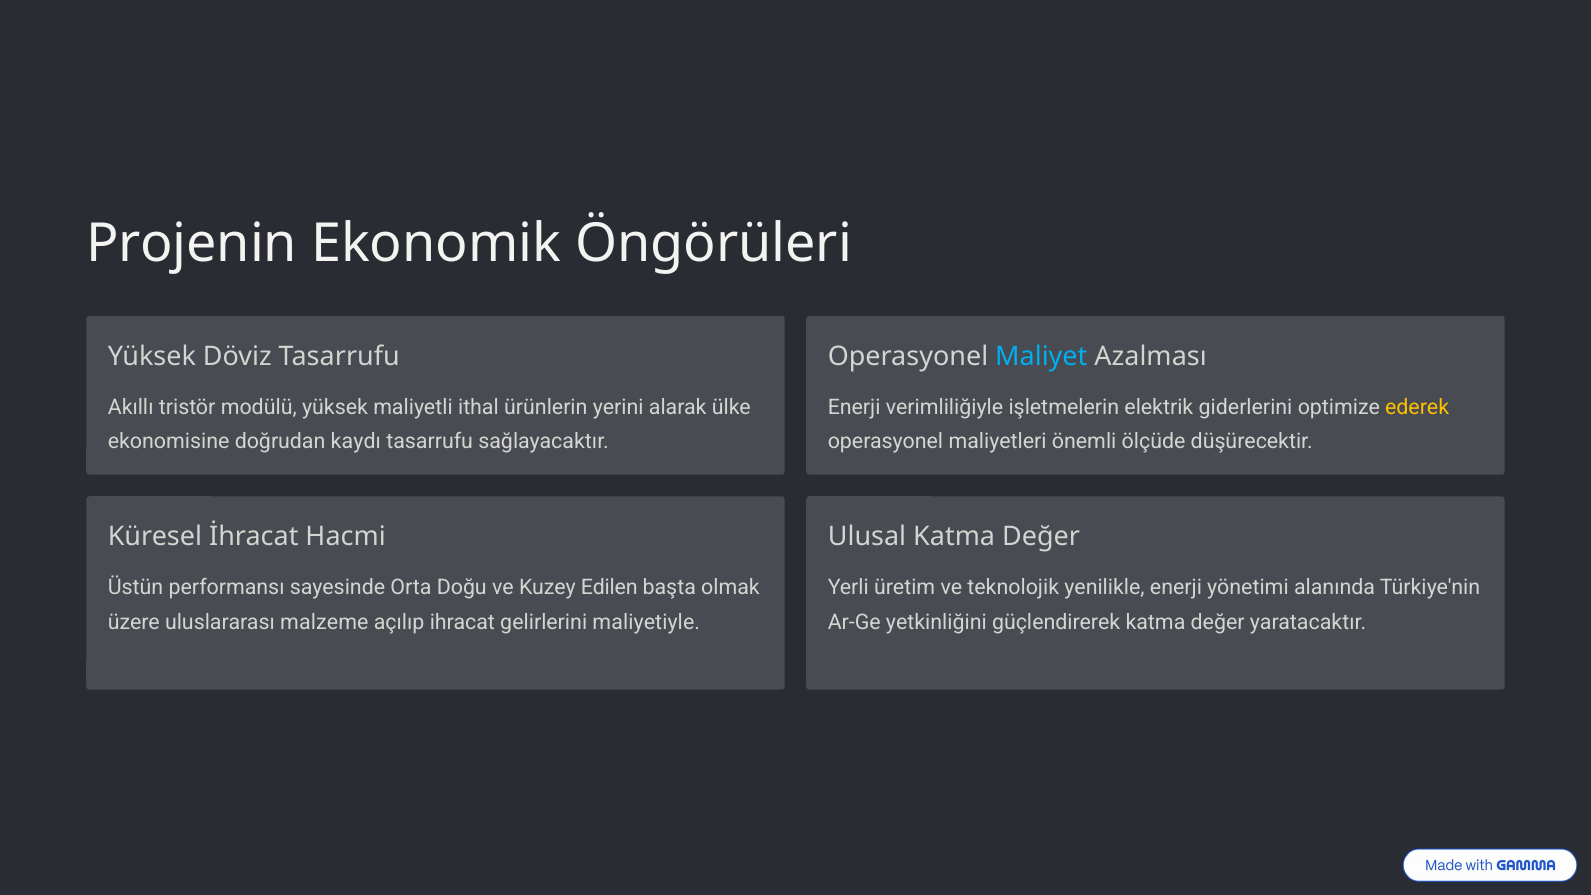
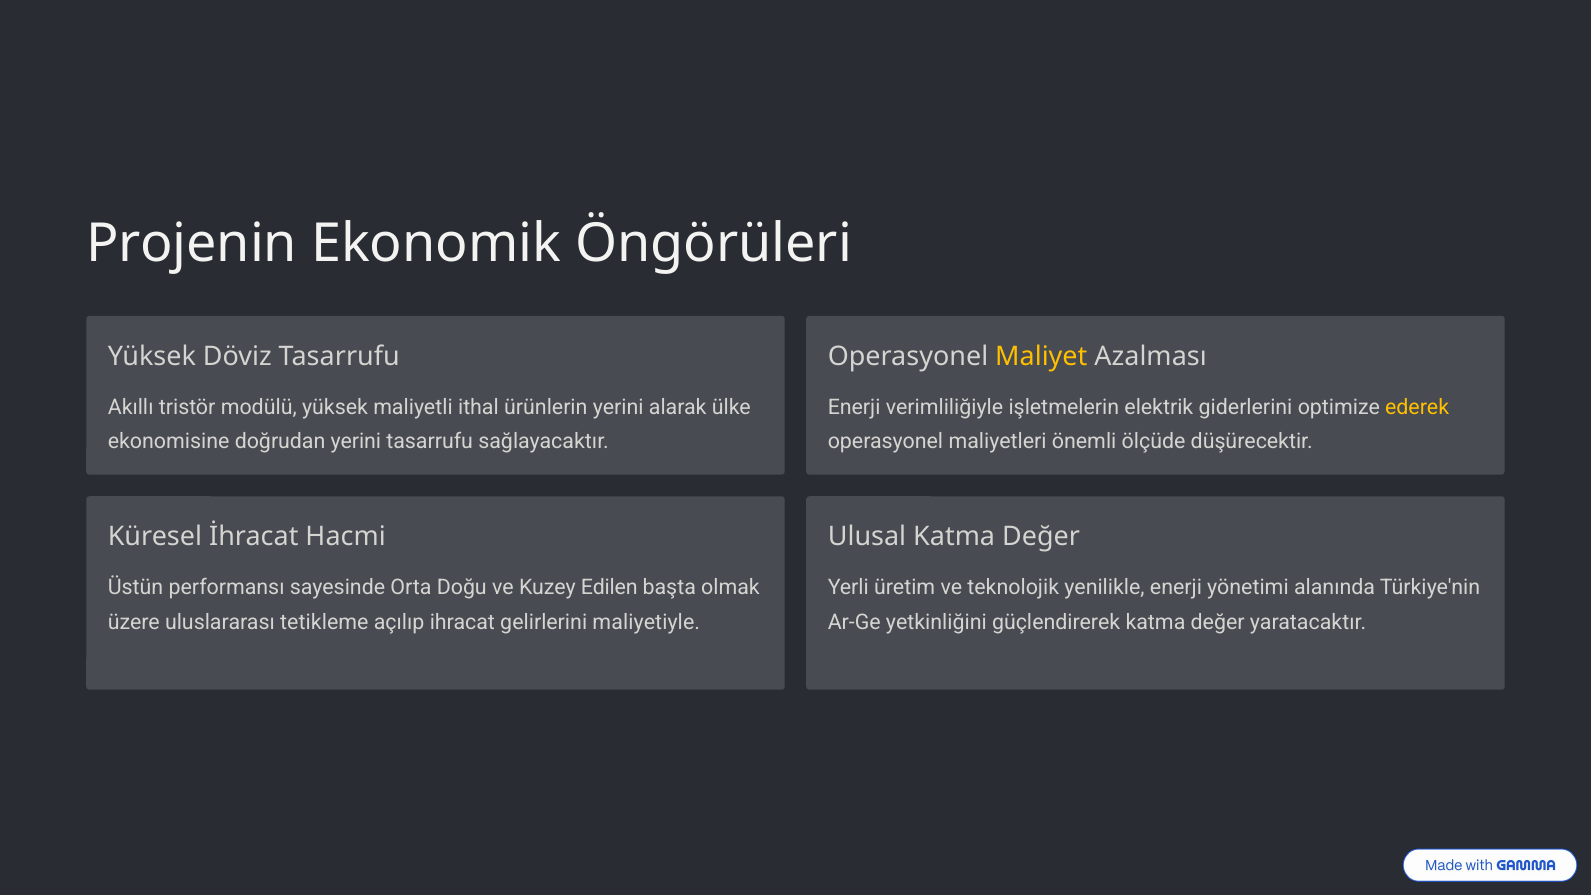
Maliyet colour: light blue -> yellow (1041, 356)
doğrudan kaydı: kaydı -> yerini (356, 442)
malzeme: malzeme -> tetikleme (324, 622)
